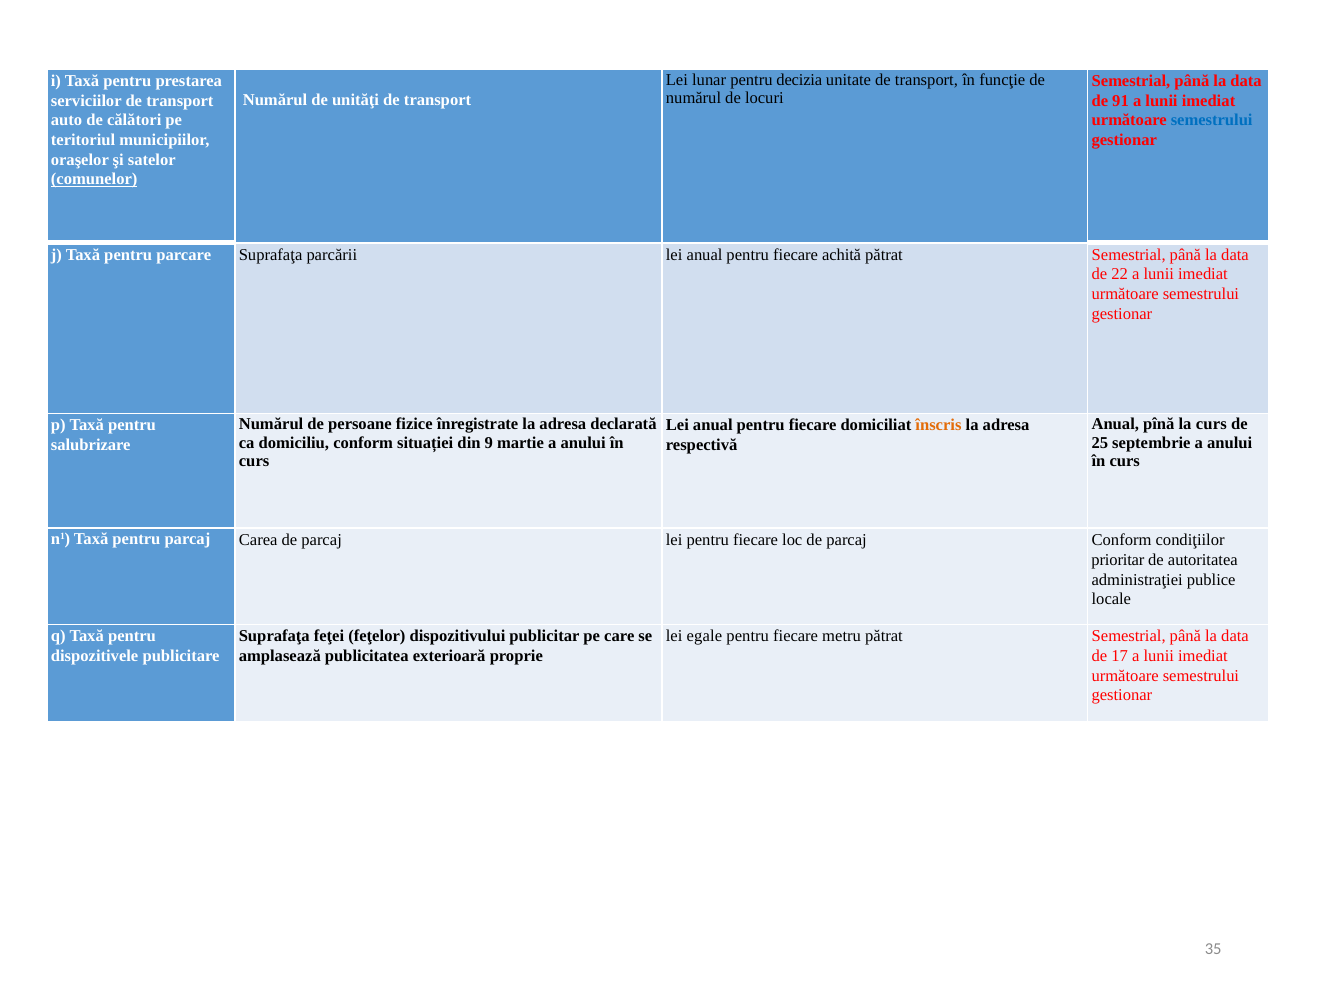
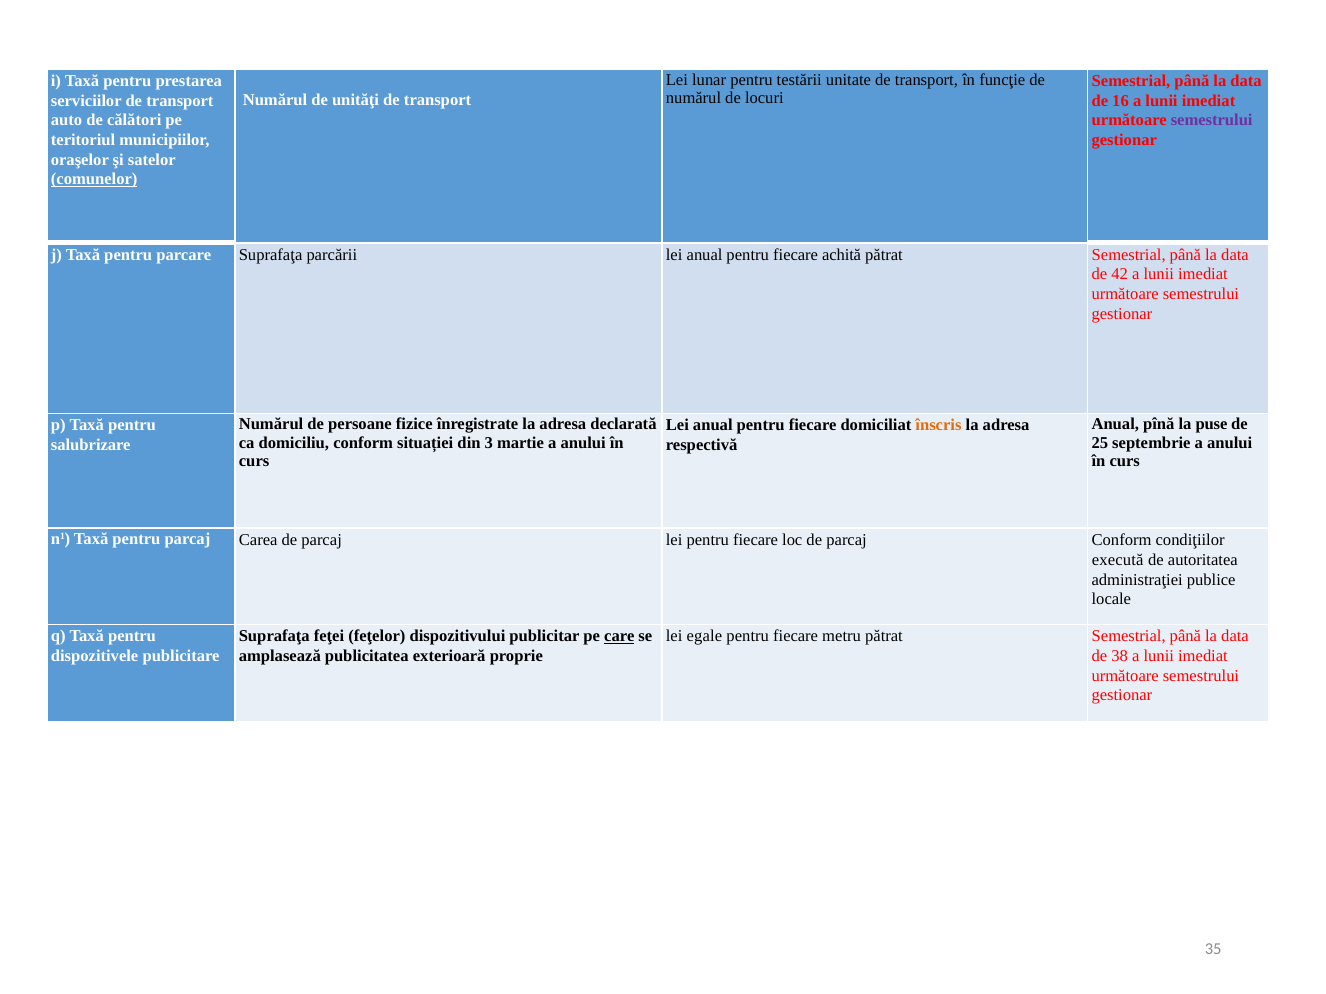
decizia: decizia -> testării (799, 80)
91: 91 -> 16 (1121, 101)
semestrului colour: blue -> purple (1212, 120)
22: 22 -> 42 (1120, 275)
la curs: curs -> puse (1211, 424)
9: 9 -> 3 (489, 443)
prioritar: prioritar -> execută (1118, 560)
care underline: none -> present (619, 637)
17: 17 -> 38 (1120, 656)
